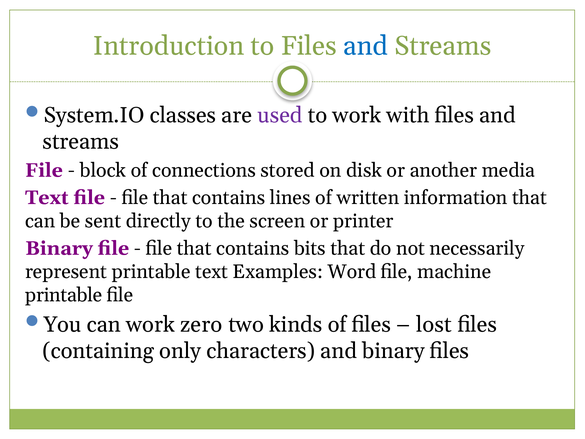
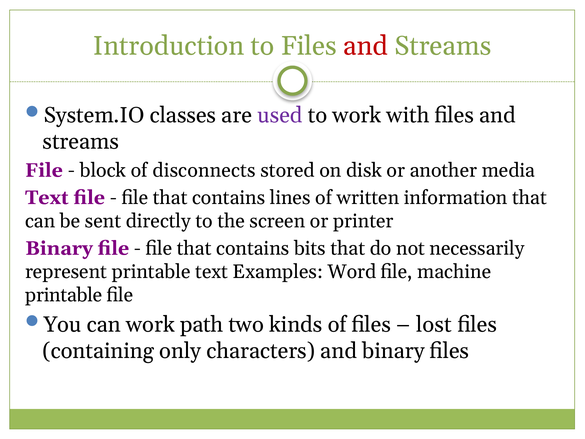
and colour: blue -> red (366, 46)
connections: connections -> disconnects (204, 170)
zero: zero -> path (202, 324)
